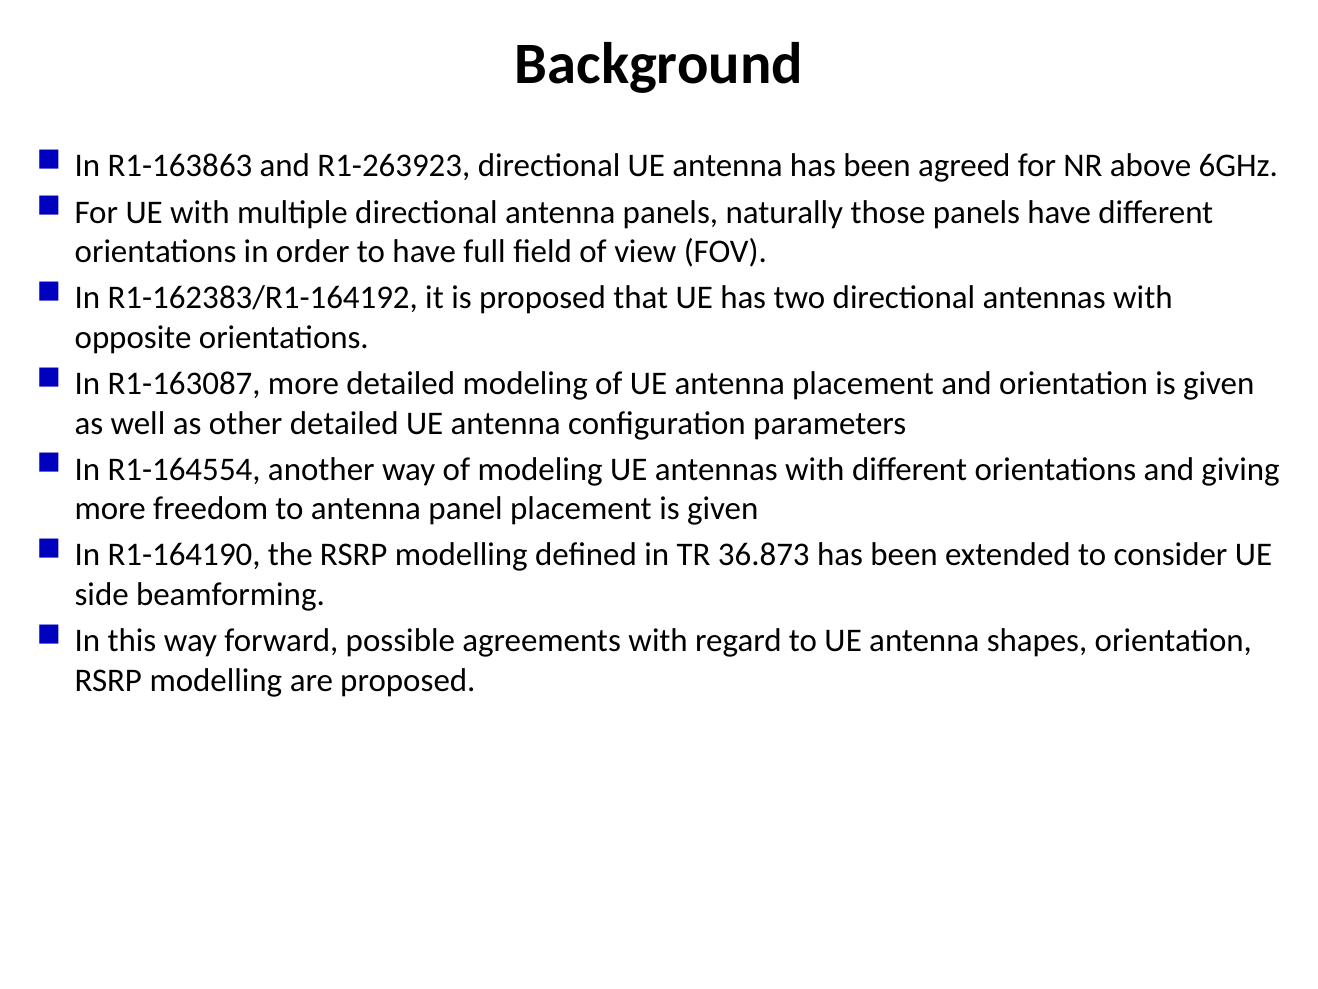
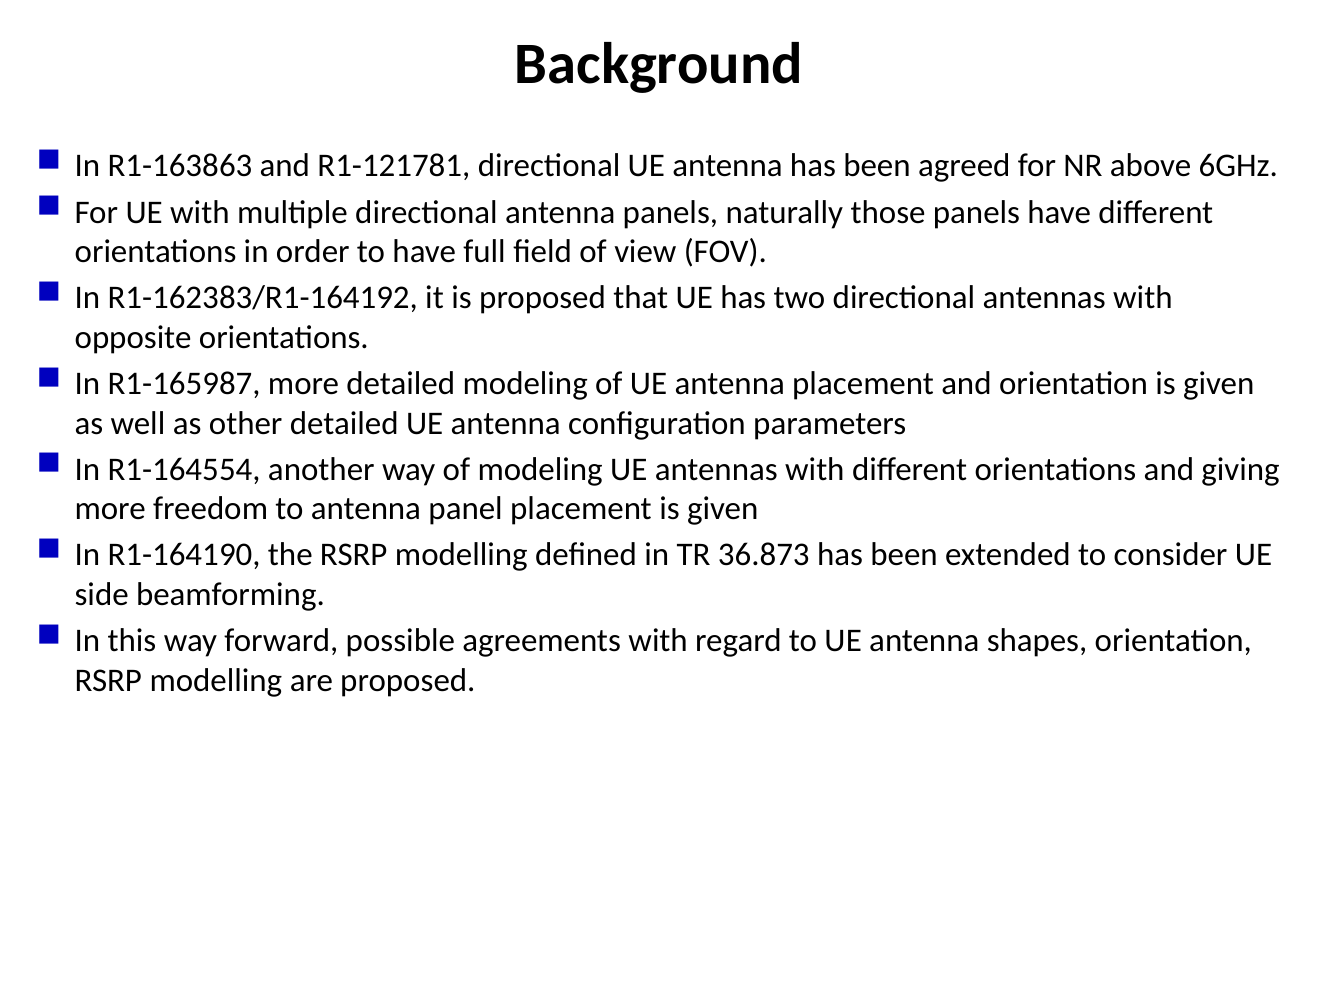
R1-263923: R1-263923 -> R1-121781 (394, 166)
R1-163087: R1-163087 -> R1-165987 (184, 383)
